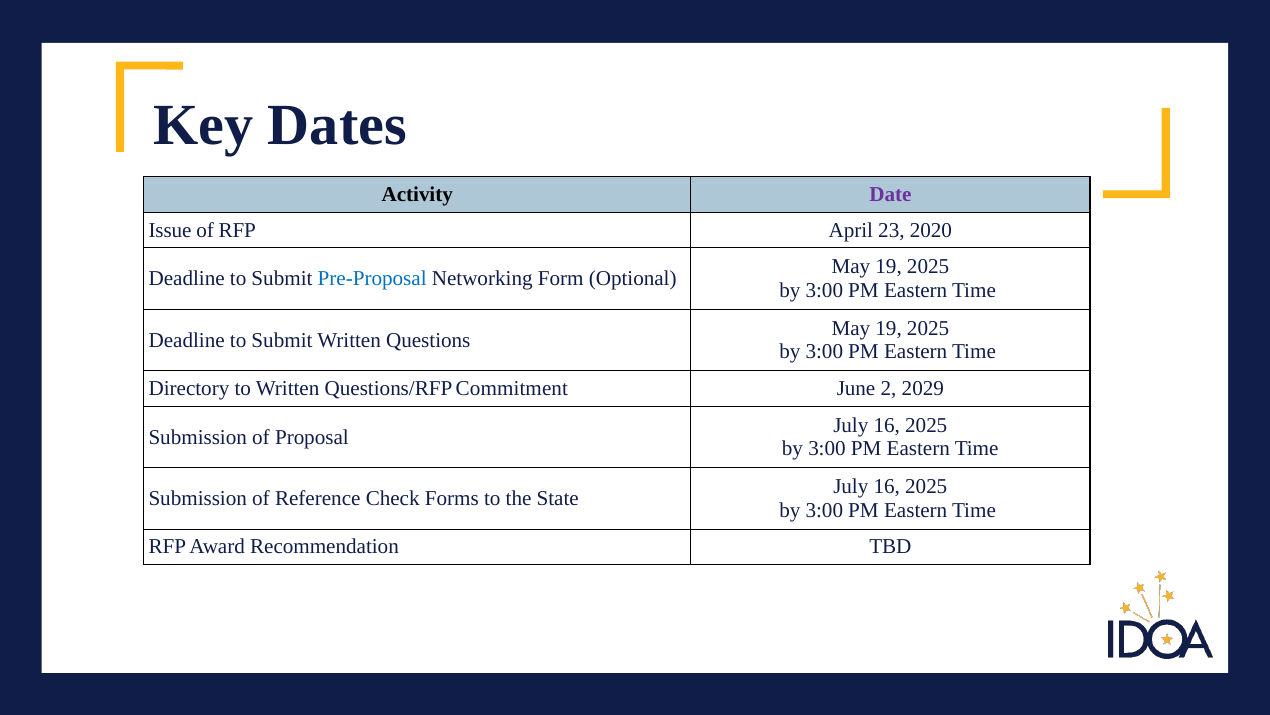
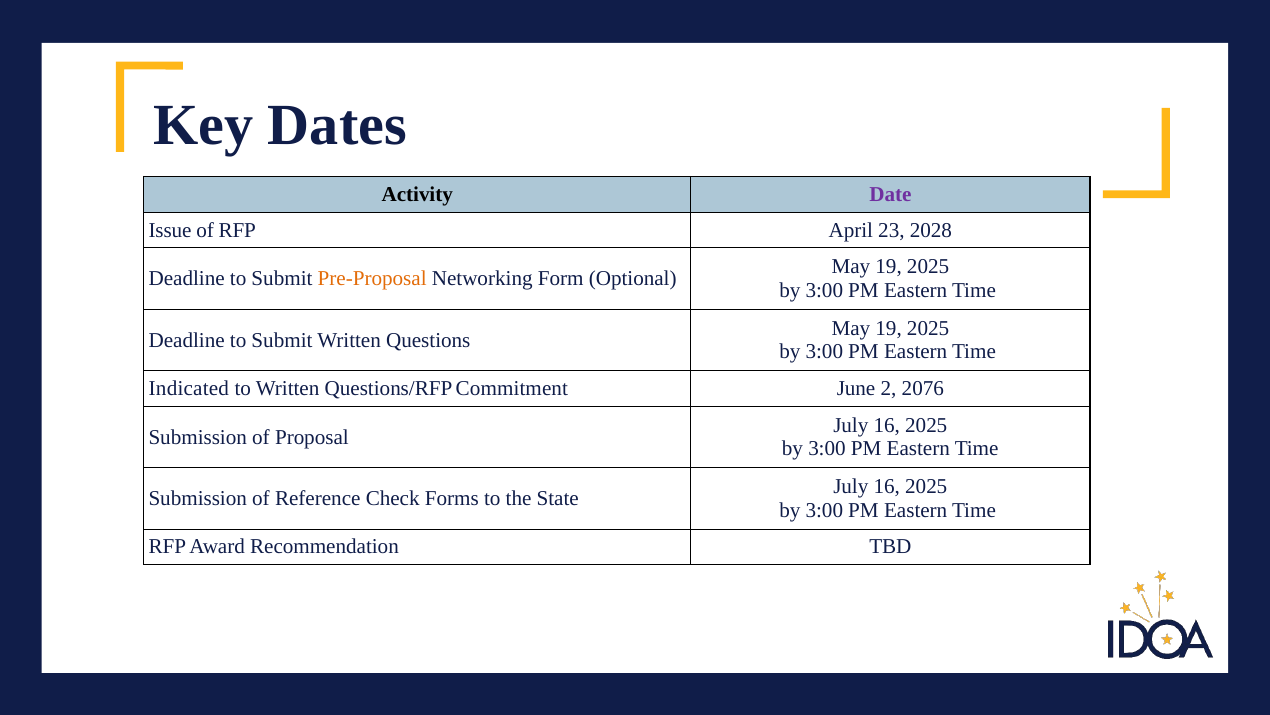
2020: 2020 -> 2028 (931, 230)
Pre-Proposal colour: blue -> orange (372, 278)
Directory: Directory -> Indicated (189, 388)
2029: 2029 -> 2076 (923, 388)
